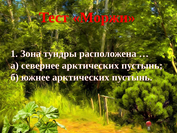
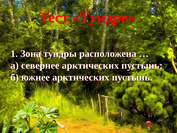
Моржи: Моржи -> Тундре (104, 17)
